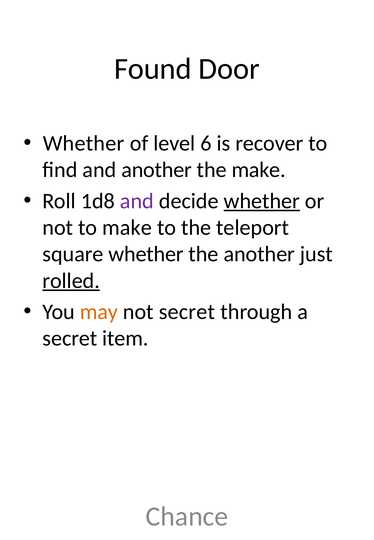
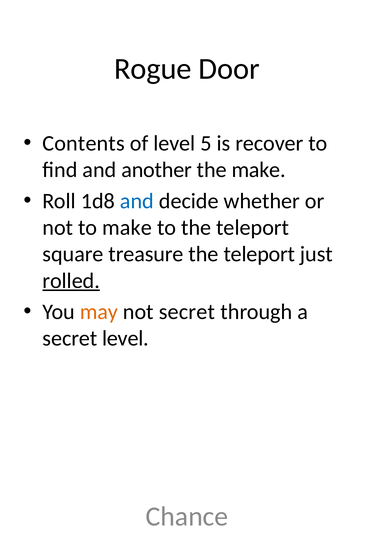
Found: Found -> Rogue (153, 69)
Whether: Whether -> Contents (84, 143)
6: 6 -> 5 (206, 143)
and colour: purple -> blue (137, 201)
whether underline: present -> none (262, 201)
square whether: whether -> treasure (146, 254)
another: another -> teleport (259, 254)
secret item: item -> level (125, 338)
